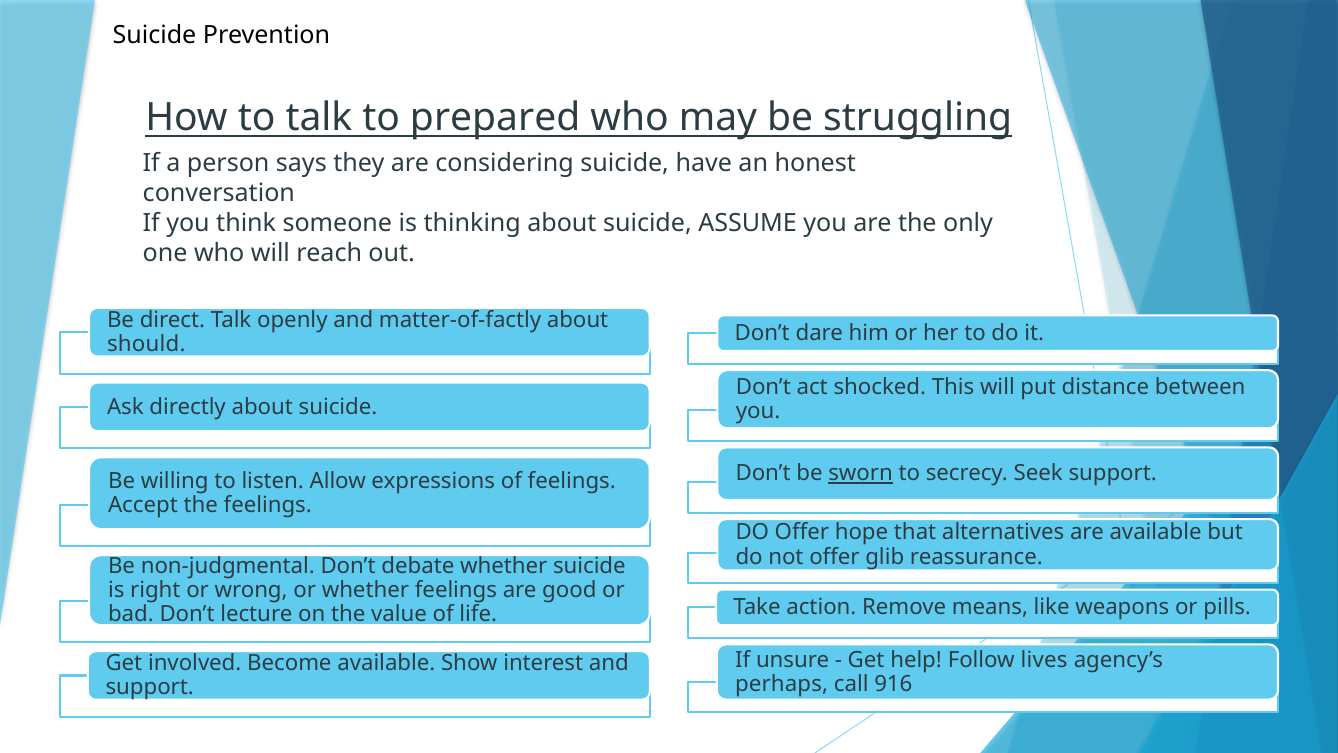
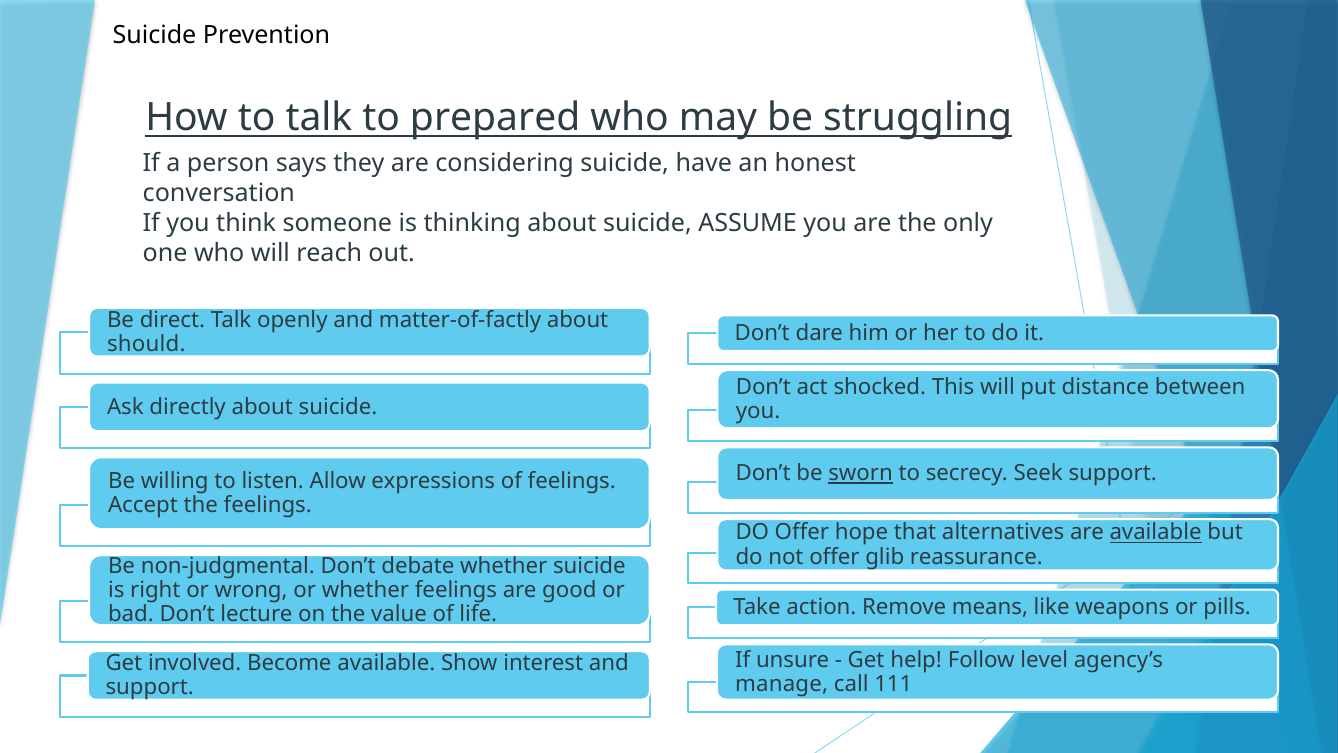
available underline: none -> present (1156, 532)
lives: lives -> level (1044, 659)
perhaps: perhaps -> manage (782, 684)
916: 916 -> 111 (893, 684)
